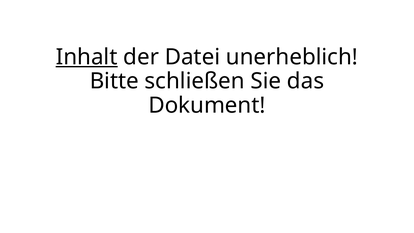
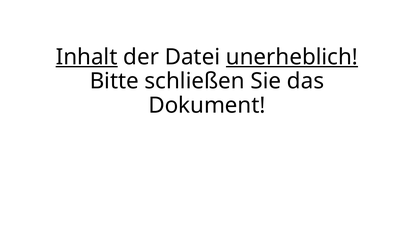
unerheblich underline: none -> present (292, 57)
